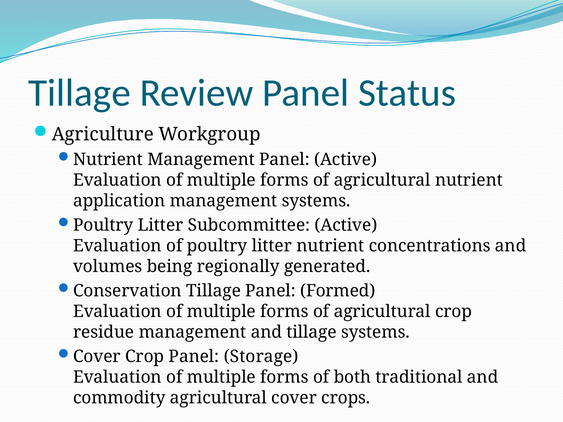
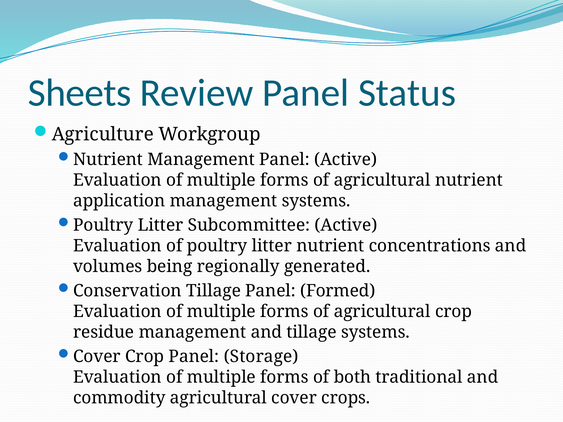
Tillage: Tillage -> Sheets (80, 93)
